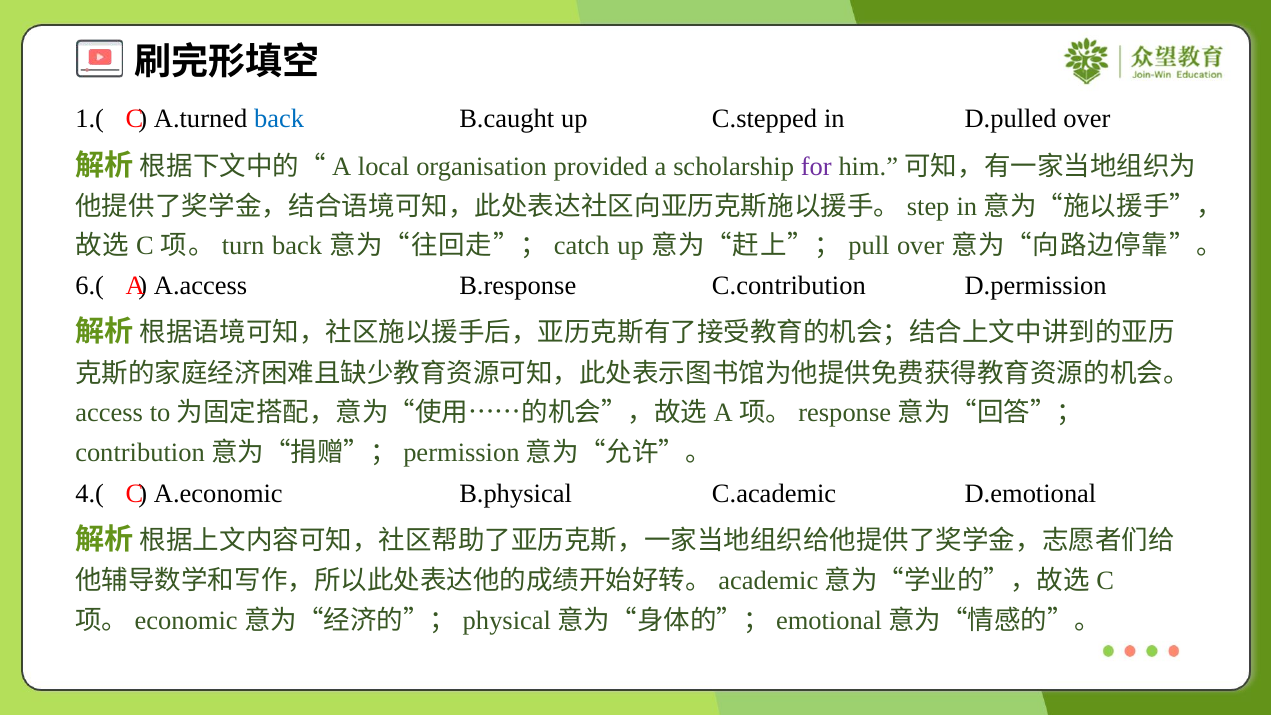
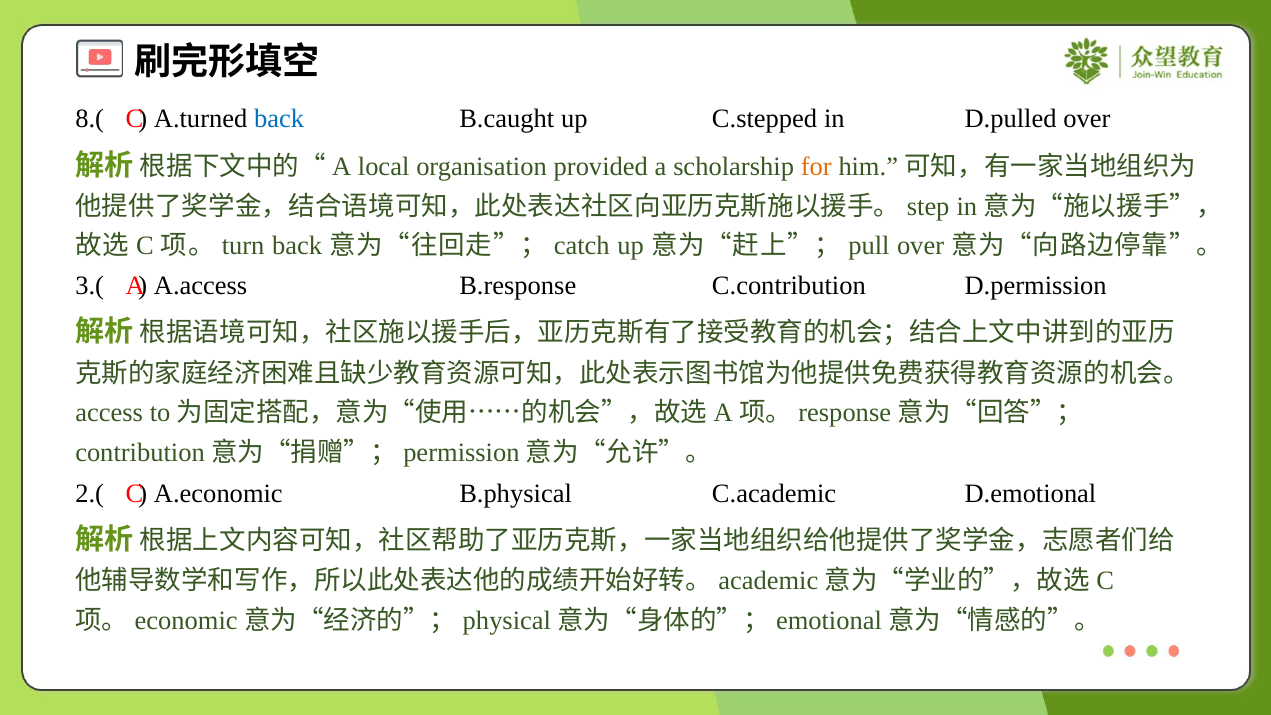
1.(: 1.( -> 8.( (90, 119)
for colour: purple -> orange (816, 166)
6.(: 6.( -> 3.( (90, 285)
4.(: 4.( -> 2.( (90, 493)
